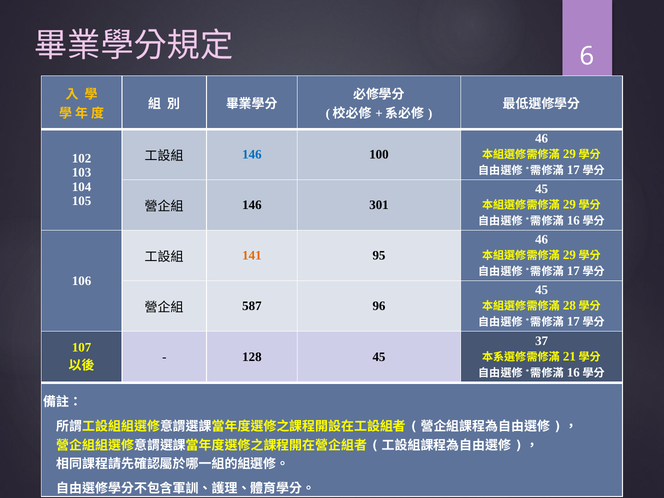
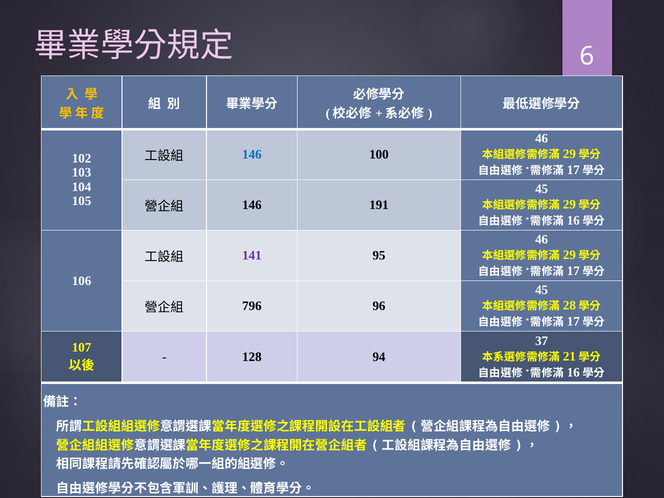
301: 301 -> 191 (379, 205)
141 colour: orange -> purple (252, 256)
587: 587 -> 796 (252, 306)
128 45: 45 -> 94 (379, 357)
